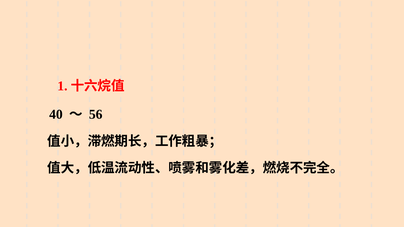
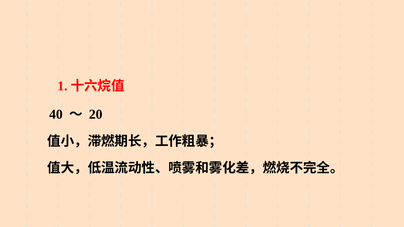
56: 56 -> 20 (96, 115)
